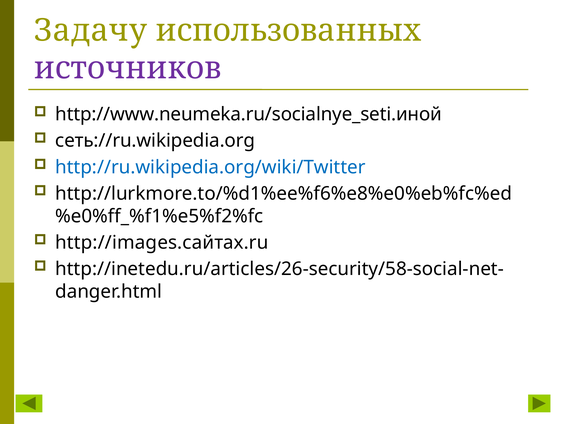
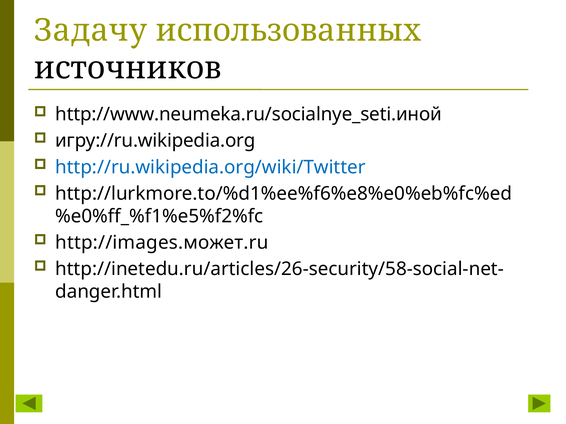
источников colour: purple -> black (128, 68)
сеть://ru.wikipedia.org: сеть://ru.wikipedia.org -> игру://ru.wikipedia.org (155, 141)
http://images.сайтах.ru: http://images.сайтах.ru -> http://images.может.ru (162, 243)
